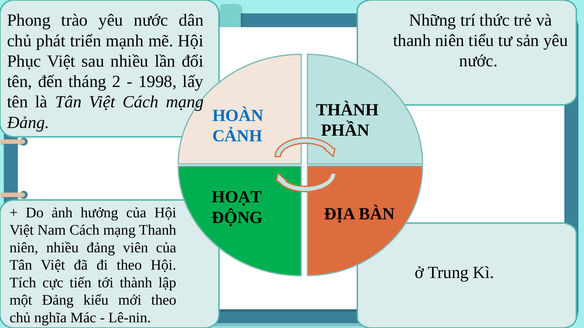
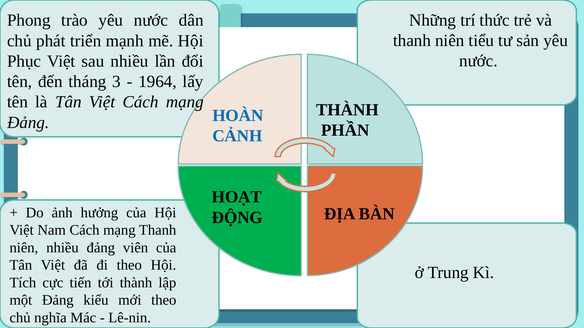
2: 2 -> 3 (117, 82)
1998: 1998 -> 1964 (158, 82)
